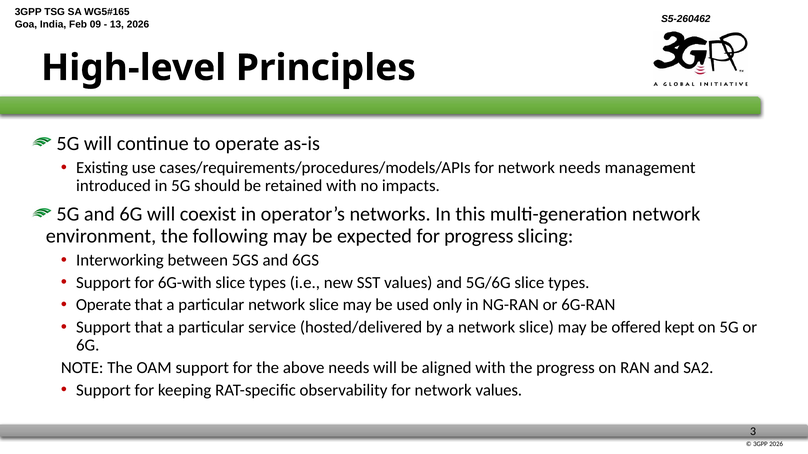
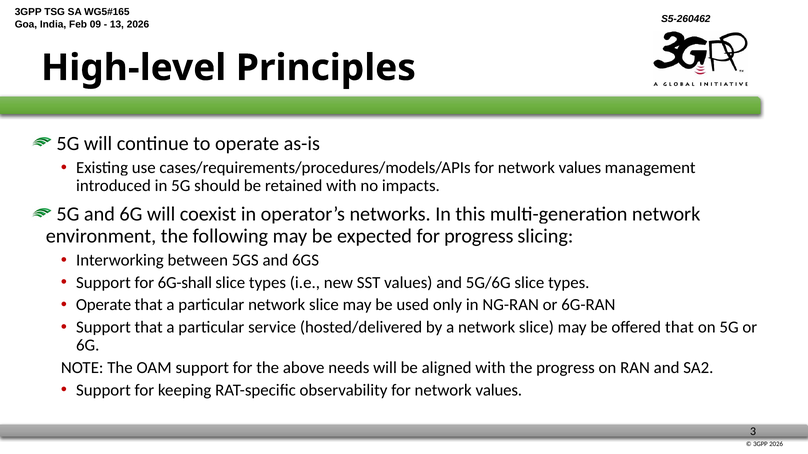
needs: needs -> values (580, 168)
6G-with: 6G-with -> 6G-shall (185, 283)
offered kept: kept -> that (679, 328)
